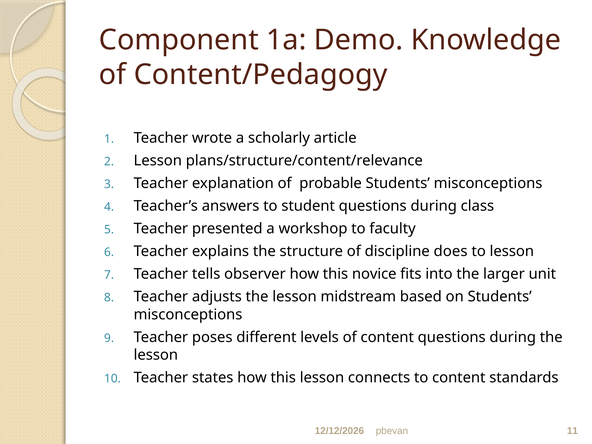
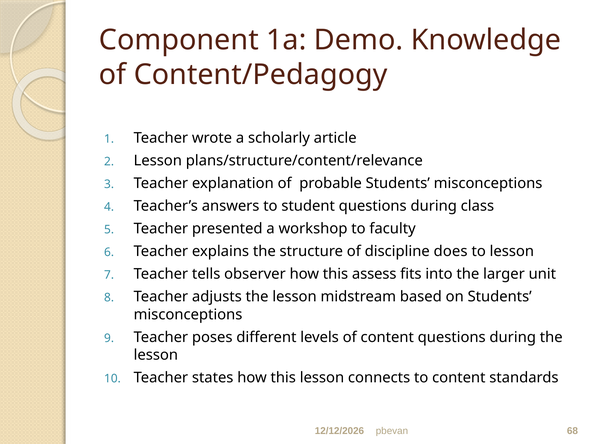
novice: novice -> assess (374, 274)
11: 11 -> 68 (572, 431)
